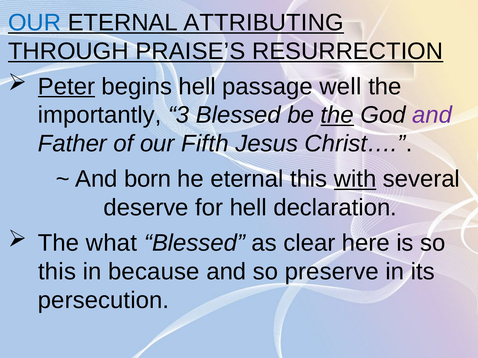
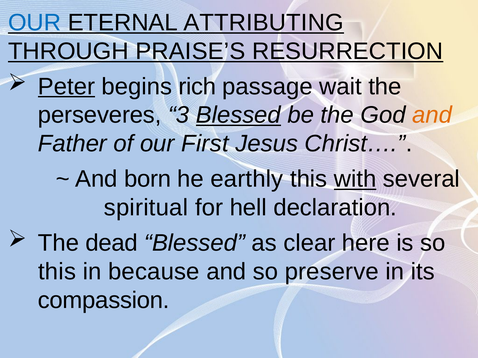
begins hell: hell -> rich (197, 87)
well: well -> wait (341, 87)
importantly: importantly -> perseveres (100, 115)
Blessed underline: none -> present (238, 115)
the underline: present -> none (337, 115)
and colour: purple -> orange (432, 115)
Fifth: Fifth -> First (205, 144)
he eternal: eternal -> earthly (247, 179)
deserve: deserve -> spiritual (146, 208)
what: what -> dead (112, 243)
persecution: persecution -> compassion (104, 301)
